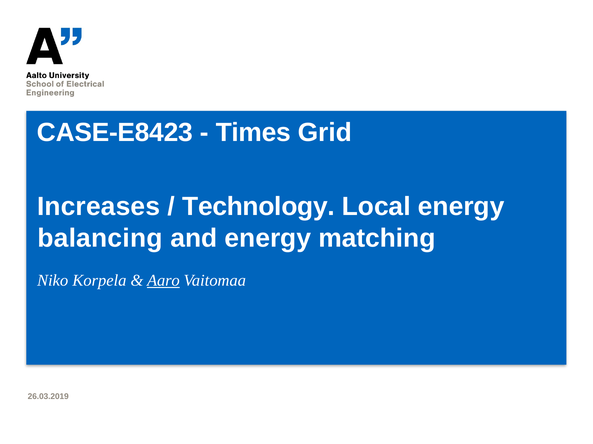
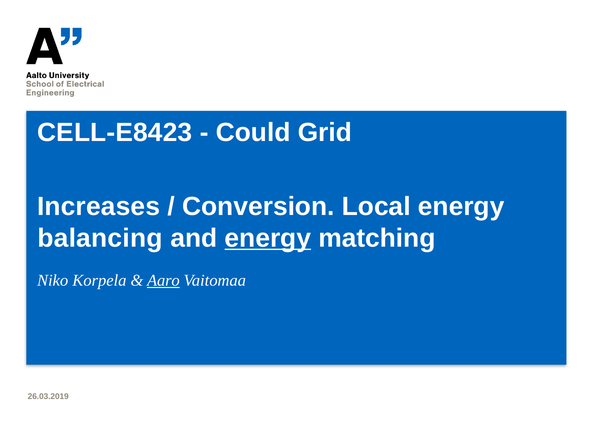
CASE-E8423: CASE-E8423 -> CELL-E8423 (115, 133)
Times: Times -> Could (253, 133)
Technology: Technology -> Conversion (258, 207)
energy underline: none -> present (268, 238)
